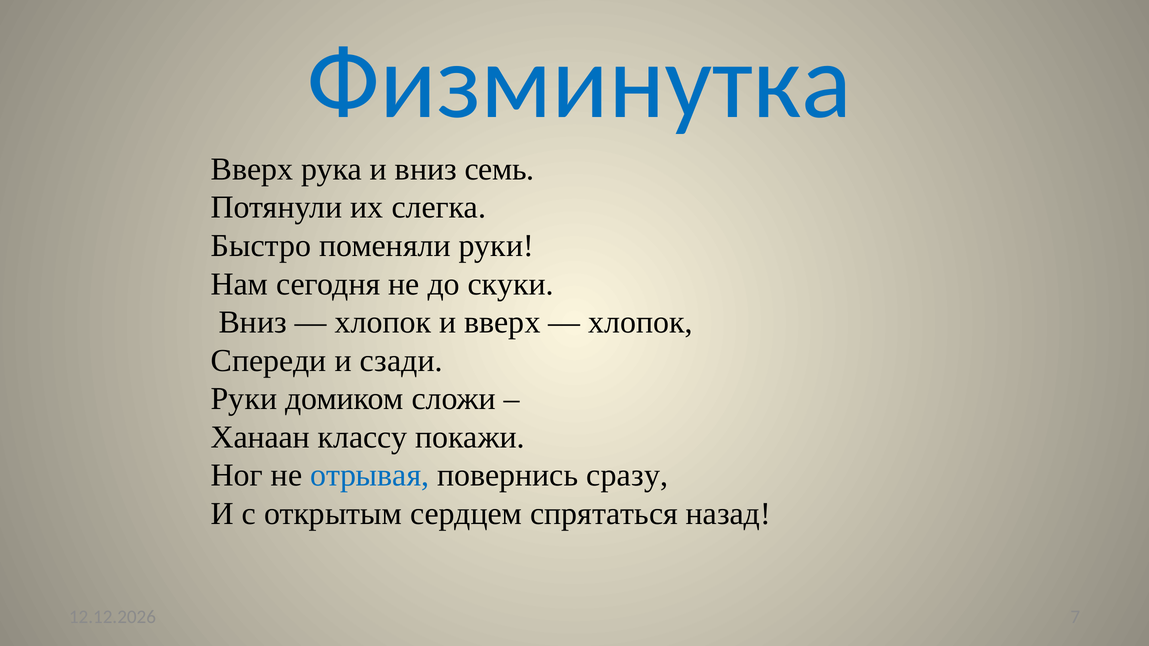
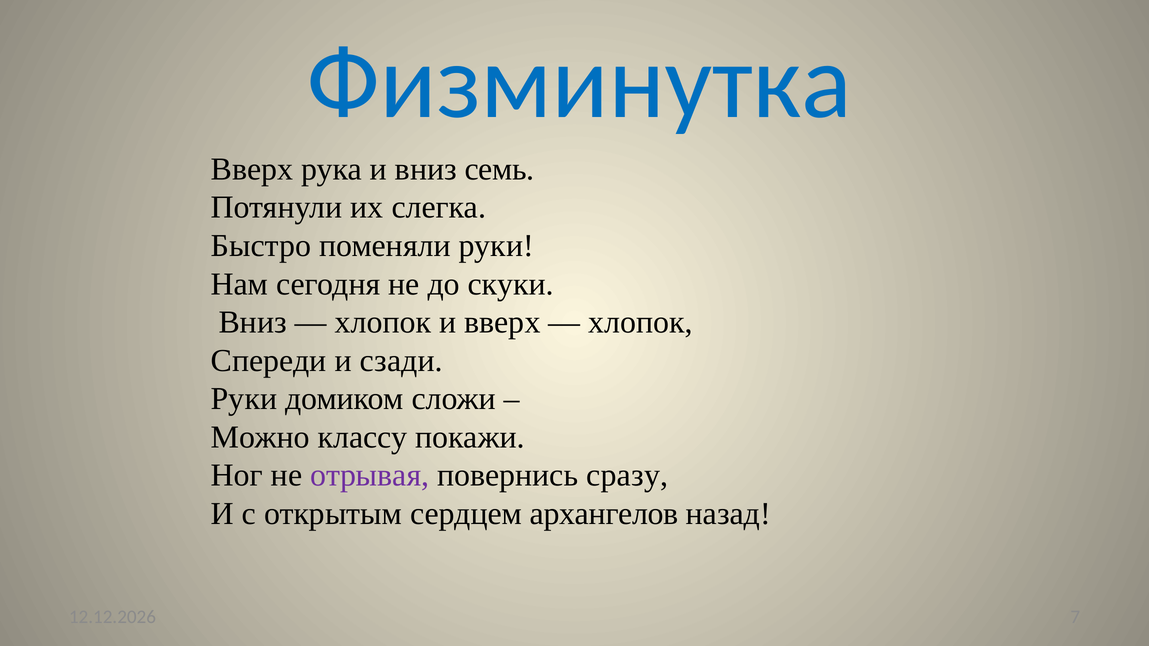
Ханаан: Ханаан -> Можно (260, 437)
отрывая colour: blue -> purple (370, 476)
спрятаться: спрятаться -> архангелов (604, 514)
